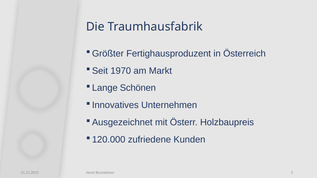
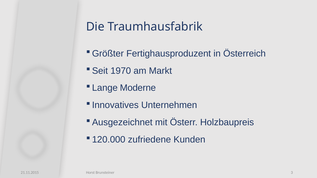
Schönen: Schönen -> Moderne (138, 88)
